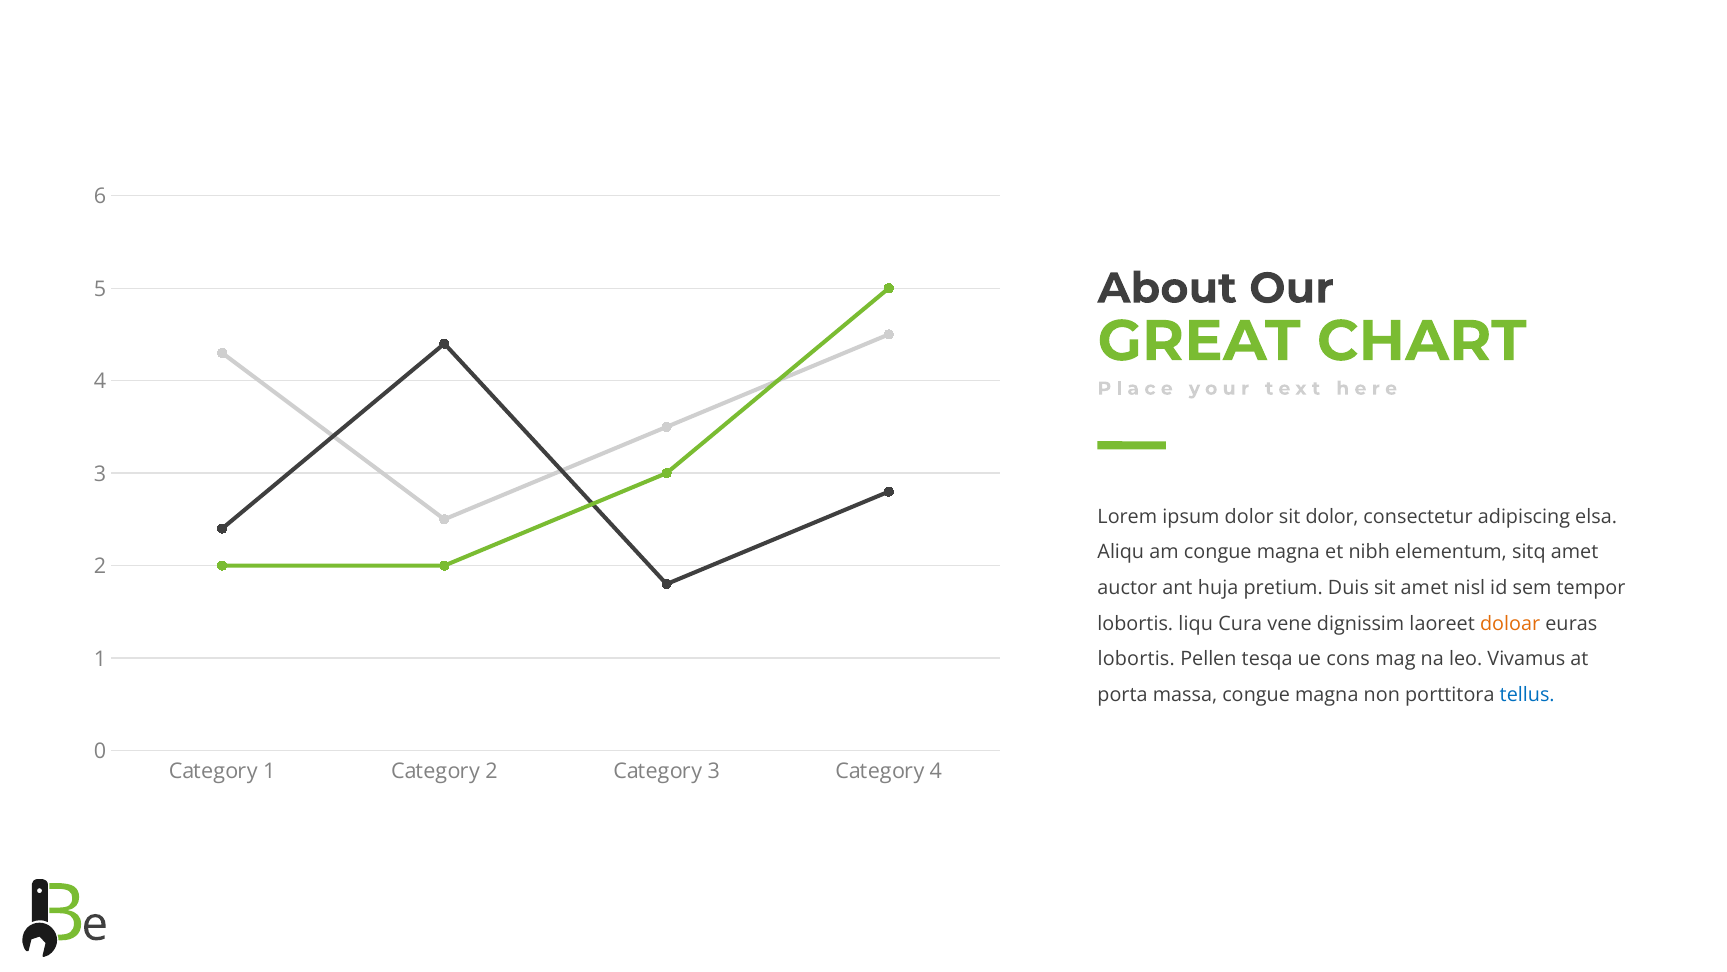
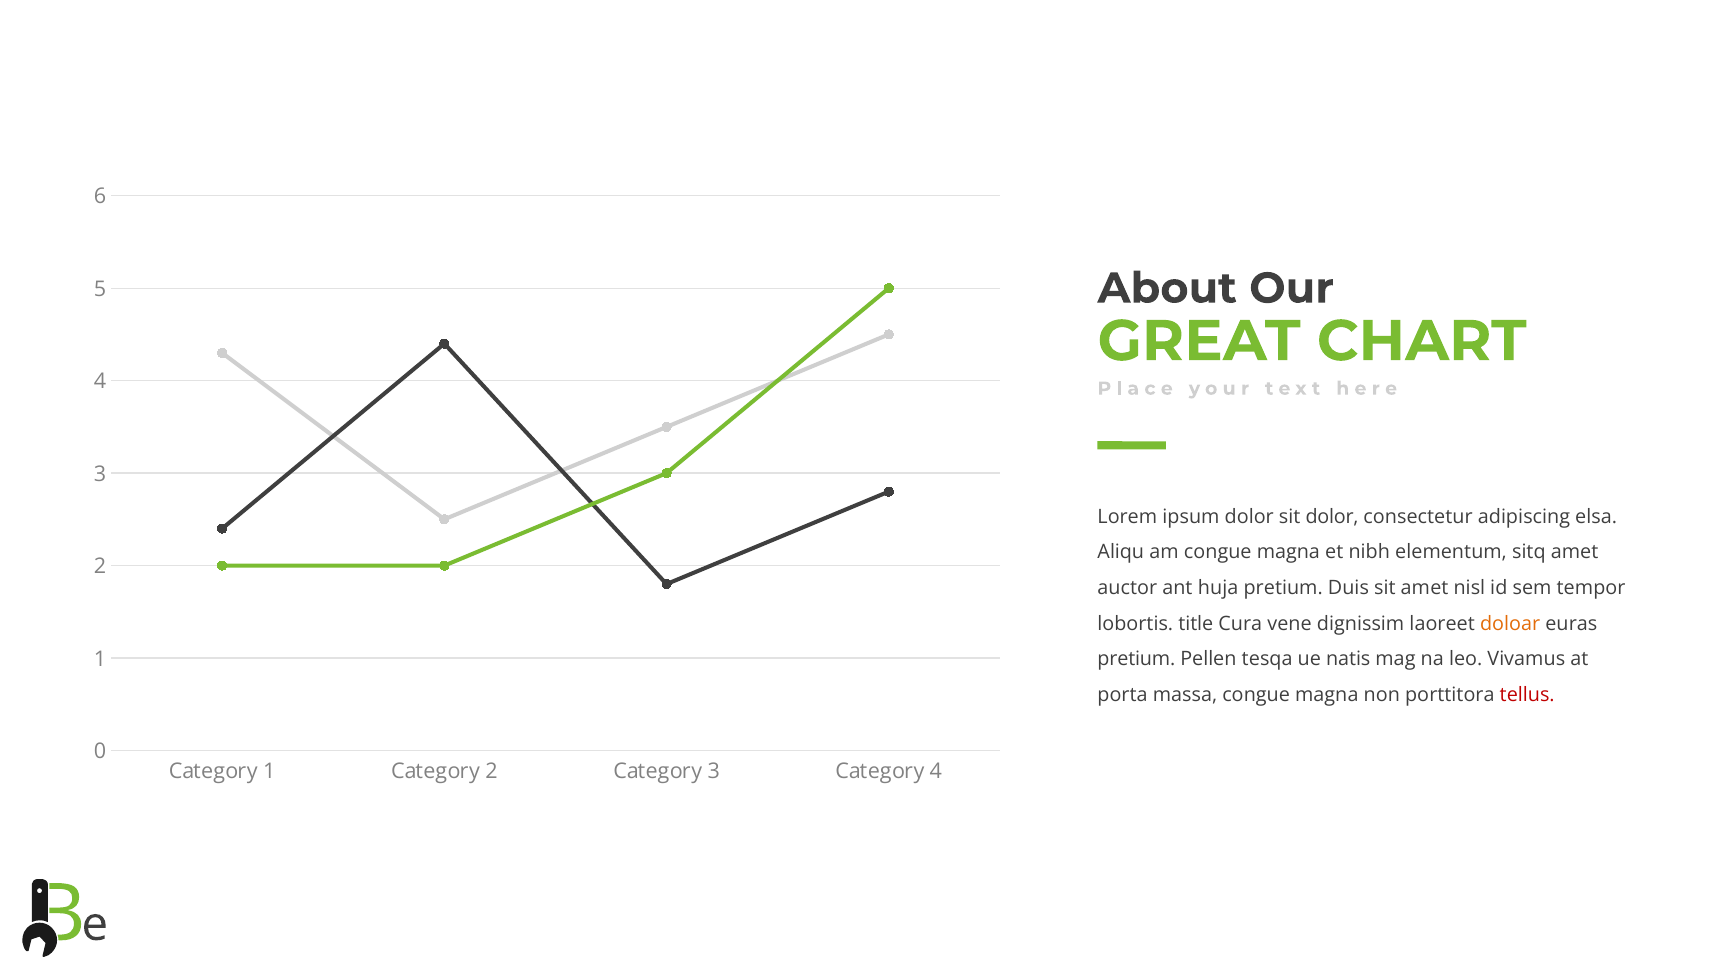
liqu: liqu -> title (1196, 623)
lobortis: lobortis -> pretium (1136, 659)
cons: cons -> natis (1348, 659)
tellus colour: blue -> red (1527, 695)
